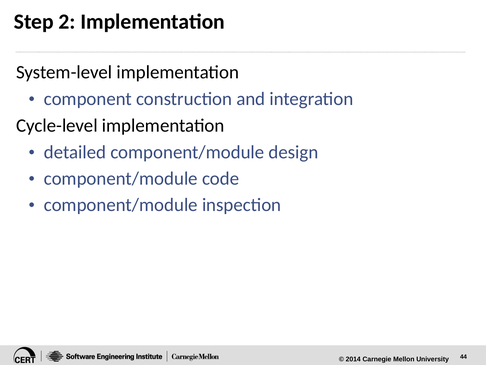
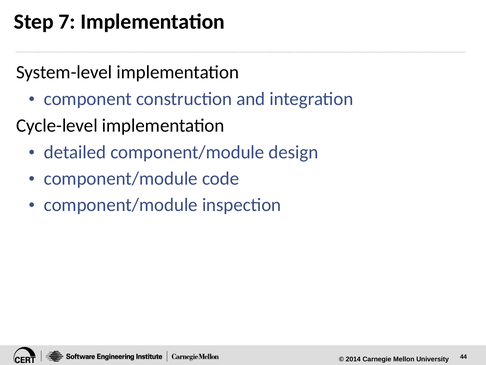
2: 2 -> 7 (67, 22)
